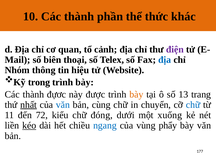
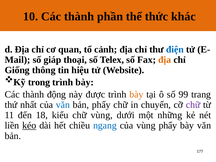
điện colour: purple -> blue (175, 49)
biên: biên -> giáp (52, 60)
địa colour: blue -> orange (165, 60)
Nhóm: Nhóm -> Giống (17, 70)
đựơc: đựơc -> động (56, 94)
13: 13 -> 99 (183, 94)
nhất underline: present -> none (29, 105)
bản cùng: cùng -> phẩy (101, 105)
chữ colour: blue -> purple (193, 105)
72: 72 -> 18 (42, 115)
chữ đóng: đóng -> vùng (102, 115)
xuống: xuống -> những (170, 115)
